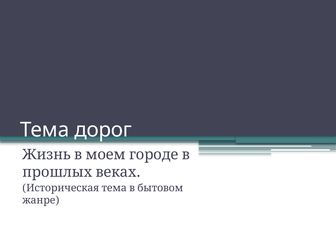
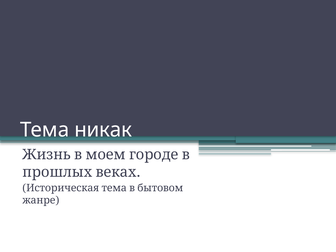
дорог: дорог -> никак (103, 130)
